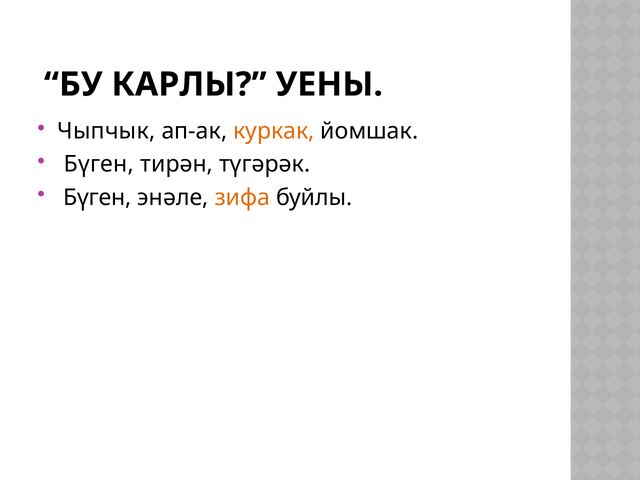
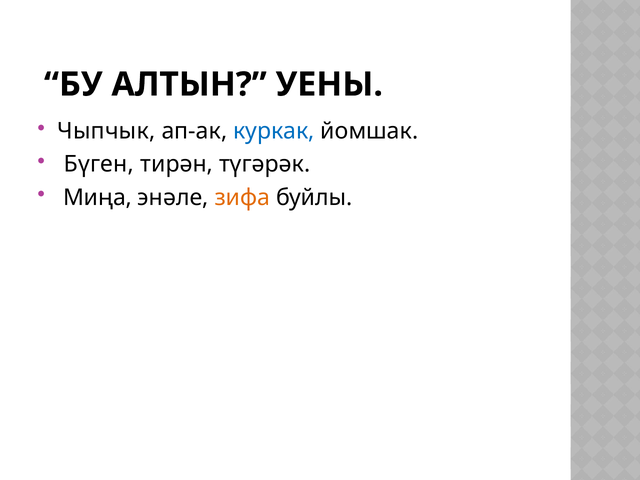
КАРЛЫ: КАРЛЫ -> АЛТЫН (189, 84)
куркак colour: orange -> blue (274, 131)
Бүген: Бүген -> Миңа (98, 197)
